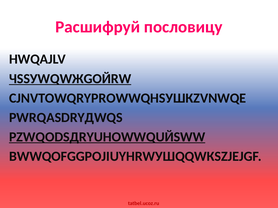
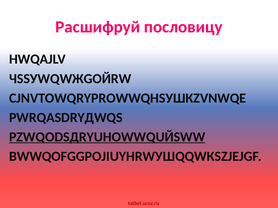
ЧSSУWQWЖGОЙRW underline: present -> none (70, 79)
